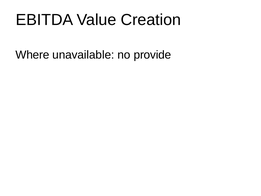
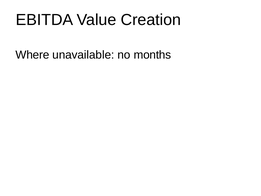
provide: provide -> months (152, 55)
